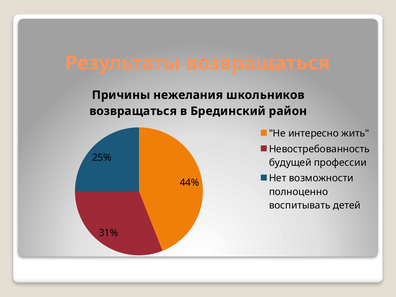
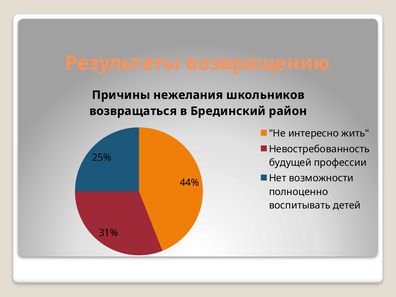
Результаты возвращаться: возвращаться -> возвращению (258, 63)
